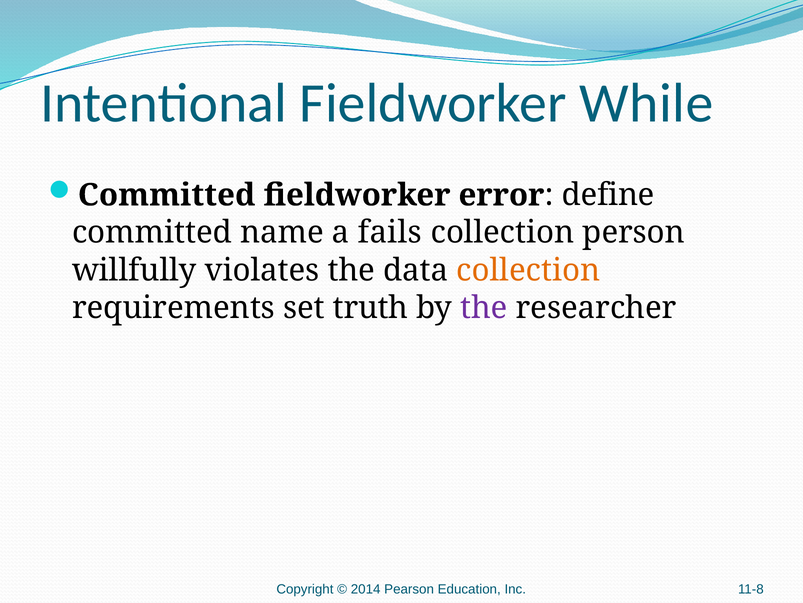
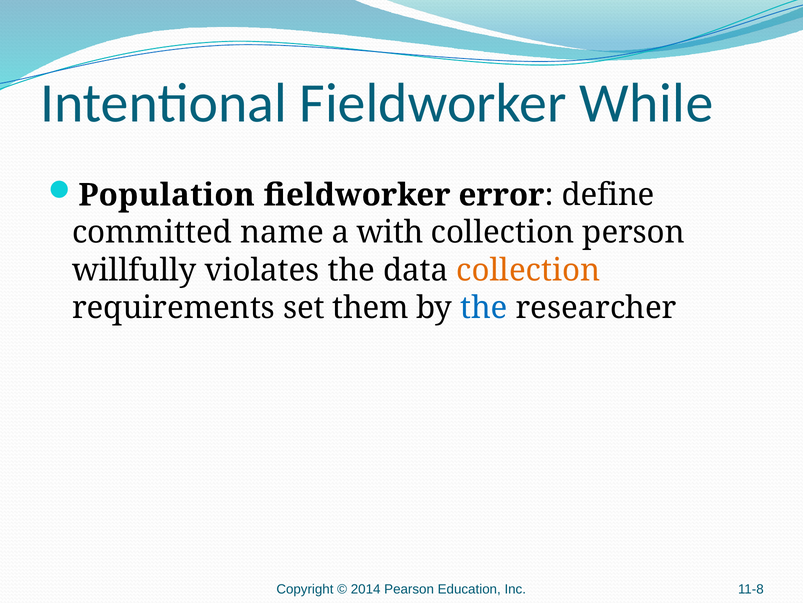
Committed: Committed -> Population (167, 195)
fails: fails -> with (390, 232)
truth: truth -> them (371, 307)
the colour: purple -> blue (484, 307)
